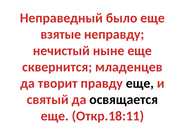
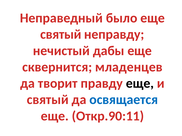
взятые: взятые -> святый (61, 34)
ныне: ныне -> дабы (109, 51)
освящается colour: black -> blue (124, 100)
Откр.18:11: Откр.18:11 -> Откр.90:11 (108, 116)
